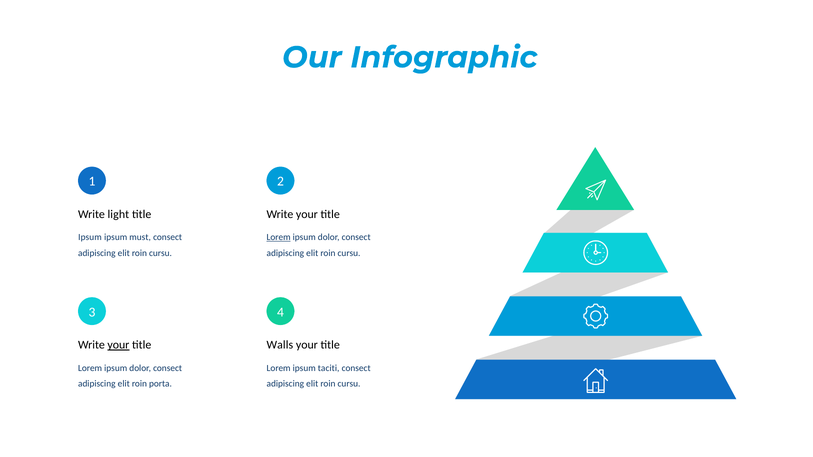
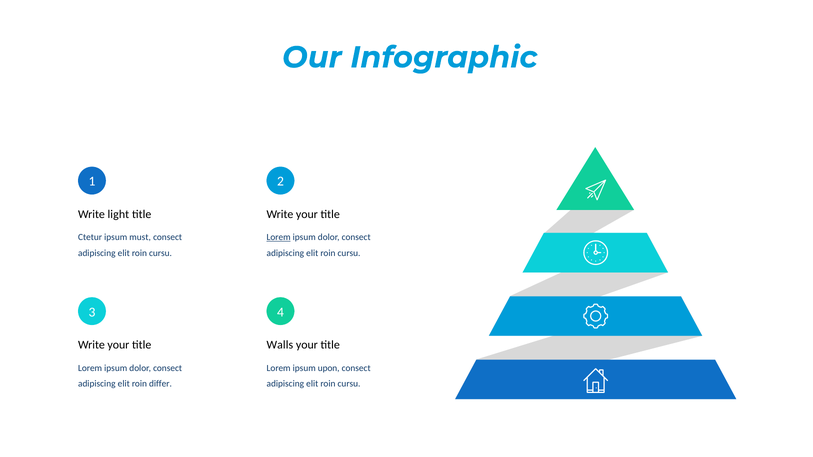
Ipsum: Ipsum -> Ctetur (90, 238)
your underline: present -> none (118, 345)
taciti: taciti -> upon (329, 368)
porta: porta -> differ (160, 384)
